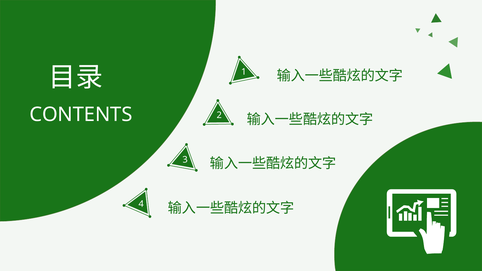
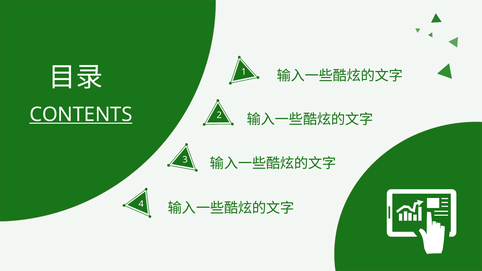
CONTENTS underline: none -> present (81, 115)
